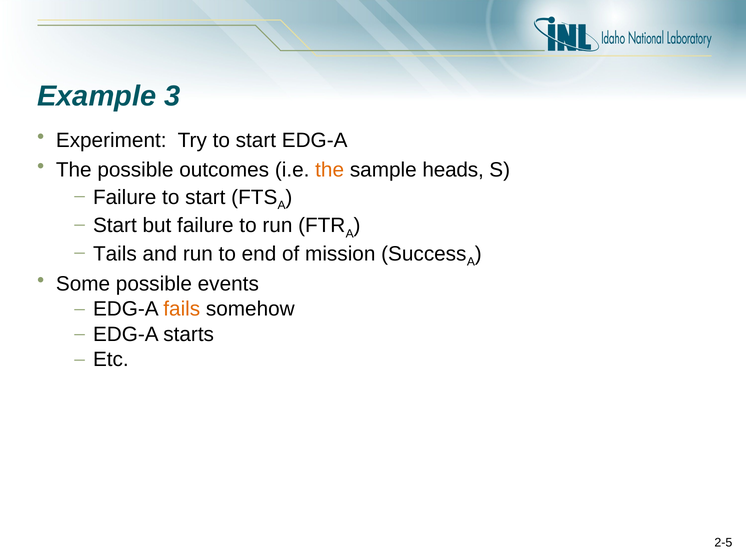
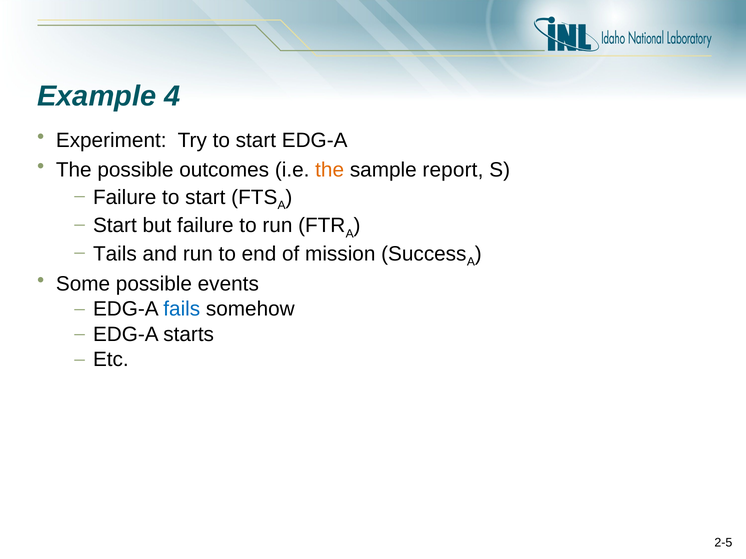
3: 3 -> 4 (172, 96)
heads: heads -> report (453, 170)
fails colour: orange -> blue (182, 309)
